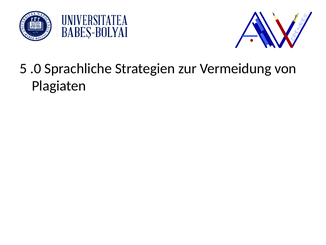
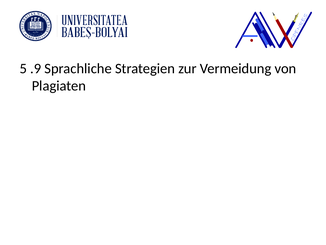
.0: .0 -> .9 (36, 68)
